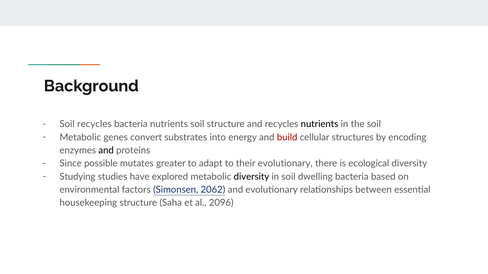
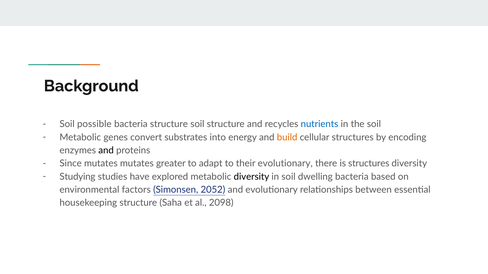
Soil recycles: recycles -> possible (94, 124)
bacteria nutrients: nutrients -> structure (169, 124)
nutrients colour: black -> blue (320, 124)
build colour: red -> orange (287, 138)
Since possible: possible -> mutates (101, 164)
is ecological: ecological -> structures (369, 164)
2062: 2062 -> 2052 (213, 190)
2096: 2096 -> 2098 (221, 203)
